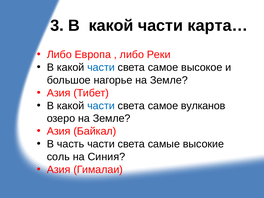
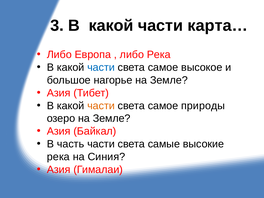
либо Реки: Реки -> Река (159, 55)
части colour: blue -> orange (101, 106)
вулканов: вулканов -> природы (203, 106)
соль: соль -> река (58, 157)
